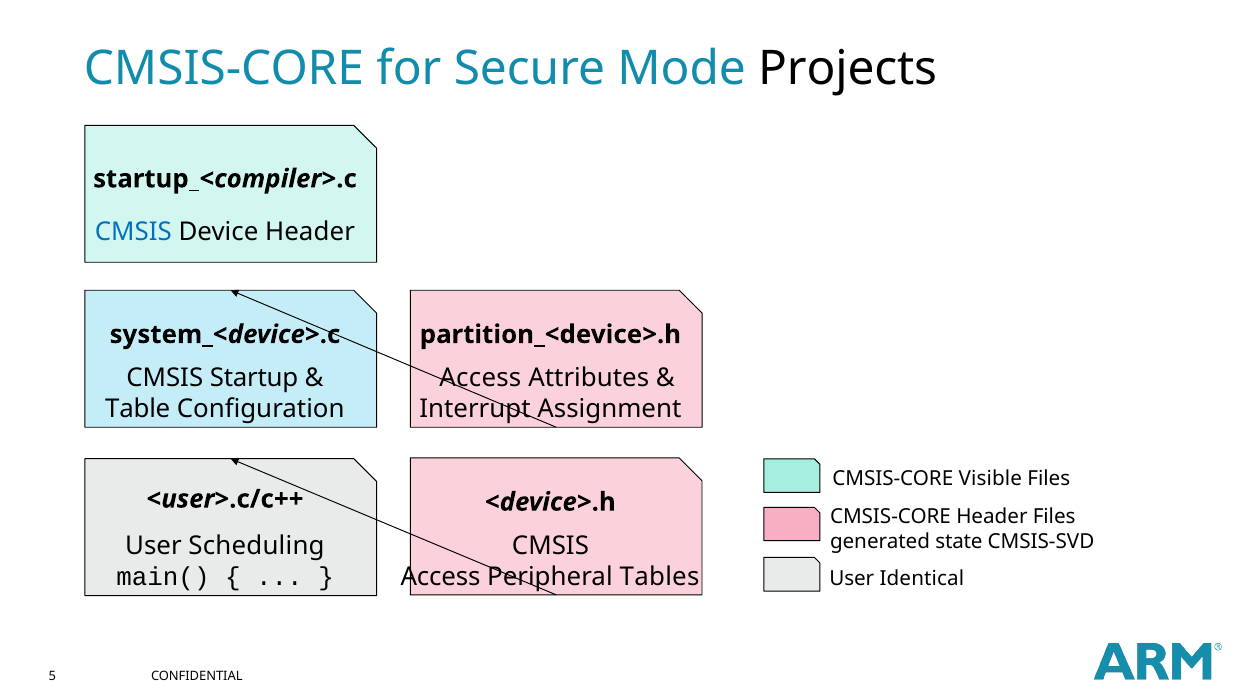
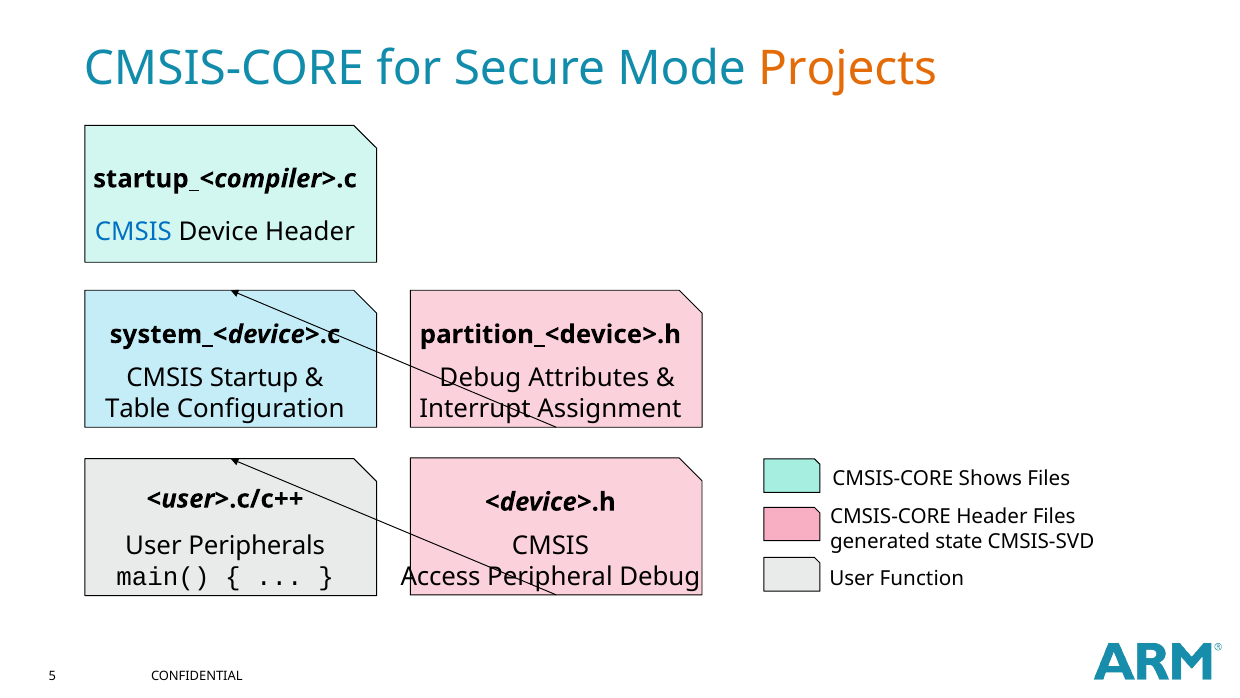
Projects colour: black -> orange (848, 68)
Access: Access -> Debug (480, 378)
Visible: Visible -> Shows (990, 479)
Scheduling: Scheduling -> Peripherals (257, 546)
Peripheral Tables: Tables -> Debug (660, 576)
Identical: Identical -> Function (922, 579)
